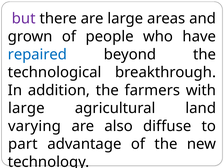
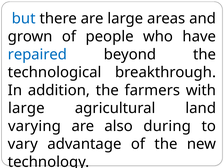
but colour: purple -> blue (24, 19)
diffuse: diffuse -> during (167, 126)
part: part -> vary (23, 144)
